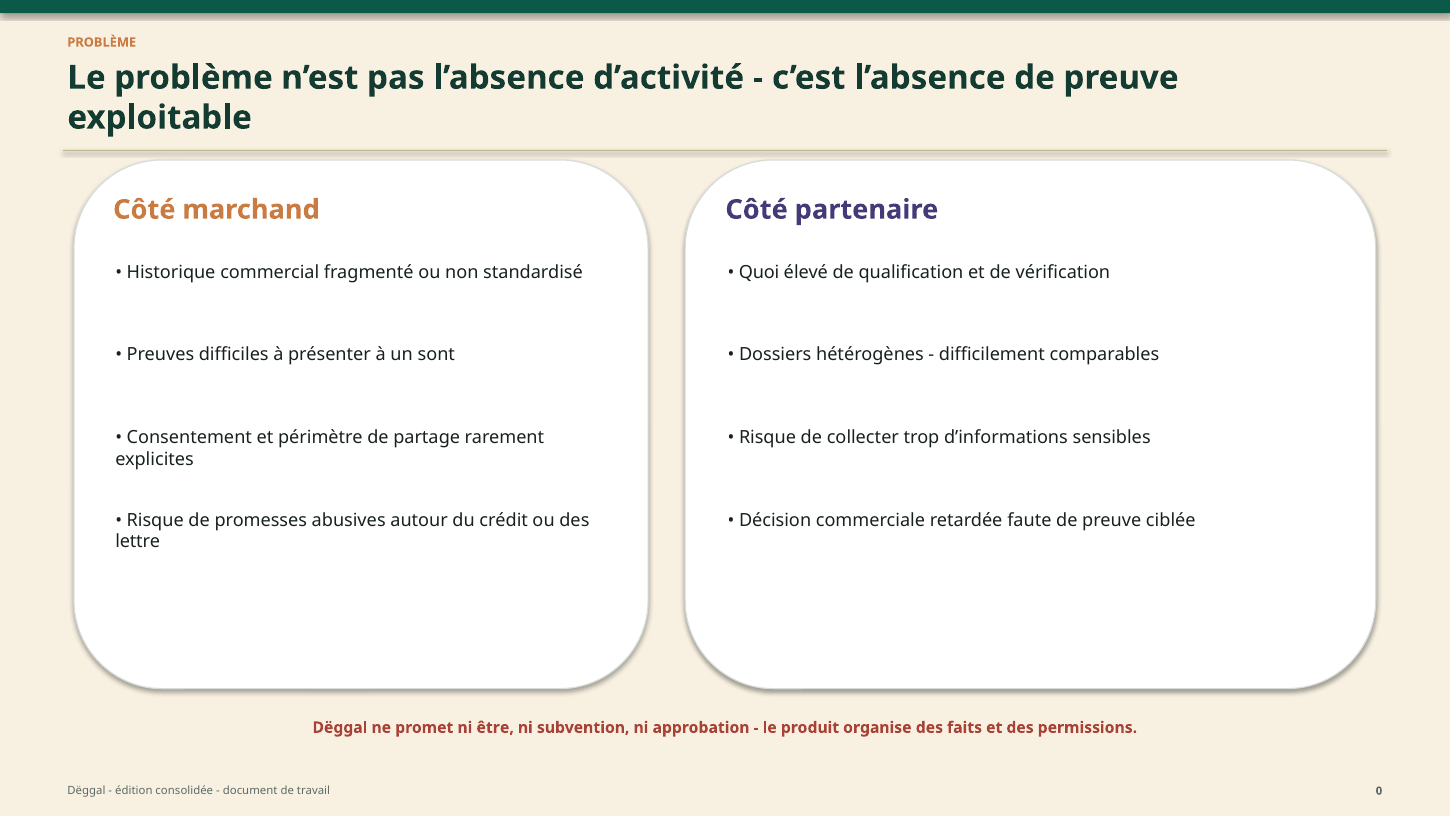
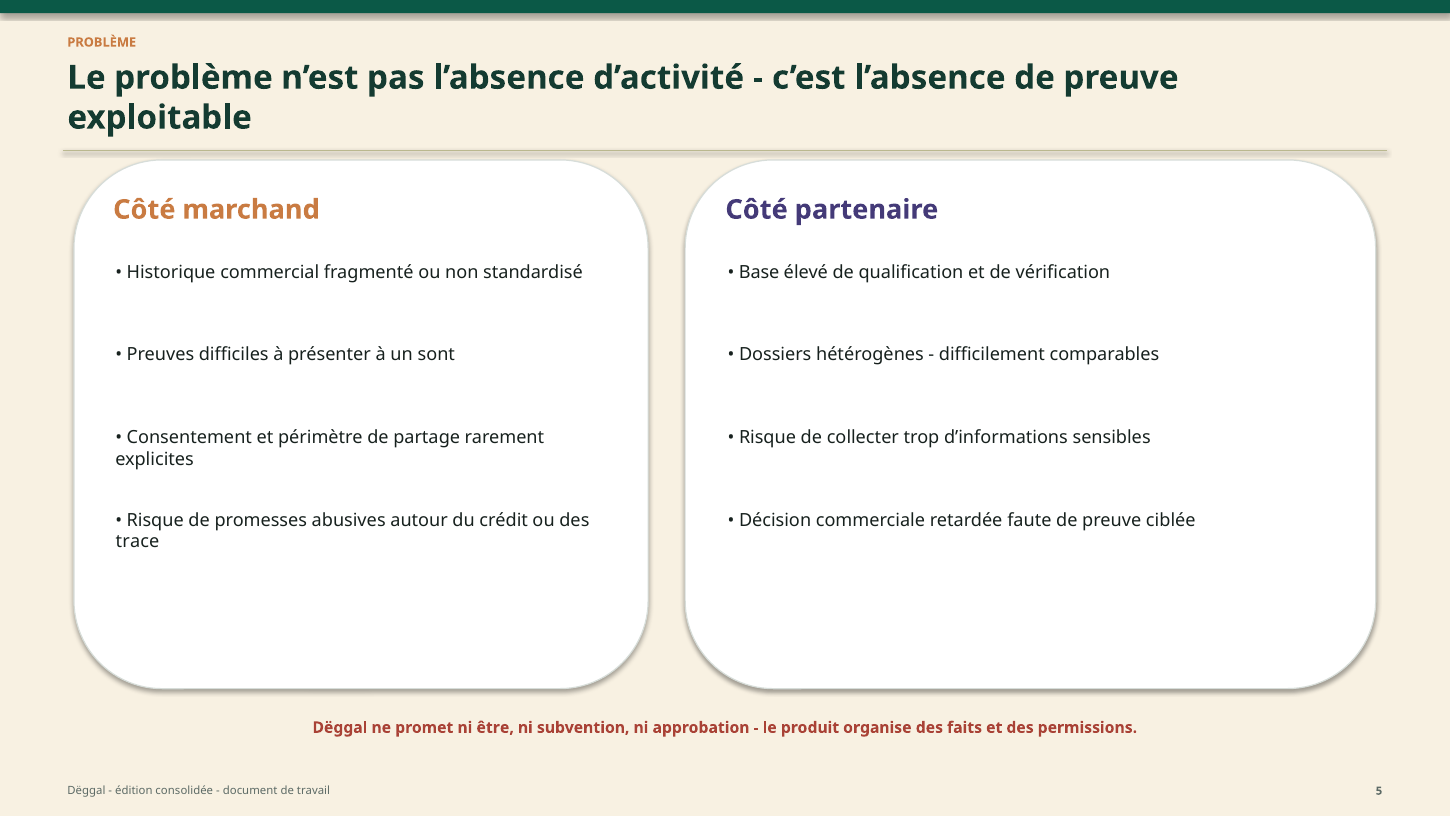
Quoi: Quoi -> Base (759, 272)
lettre: lettre -> trace (138, 542)
0: 0 -> 5 (1379, 791)
